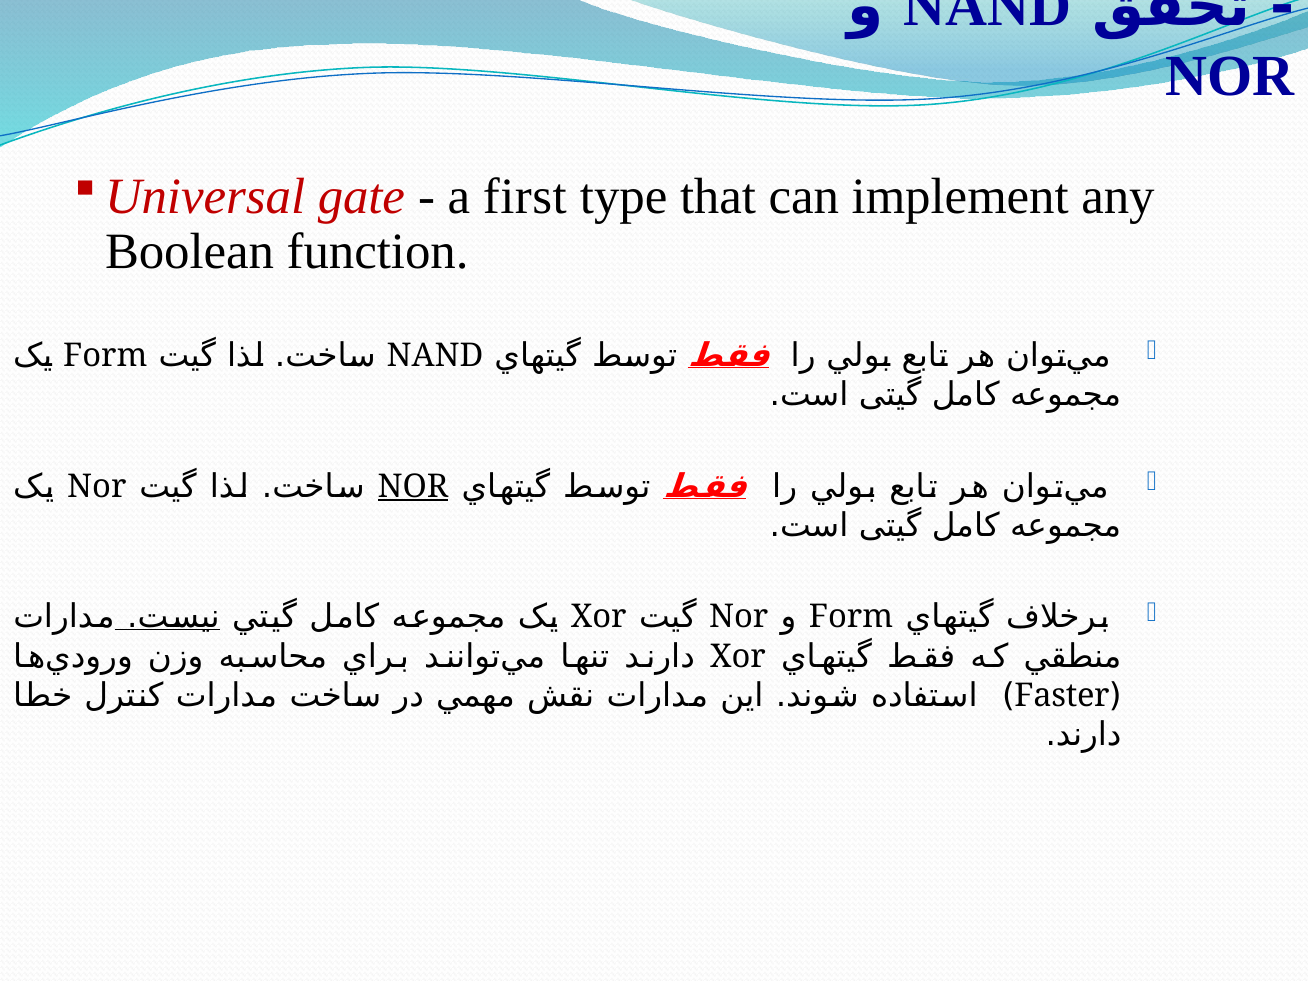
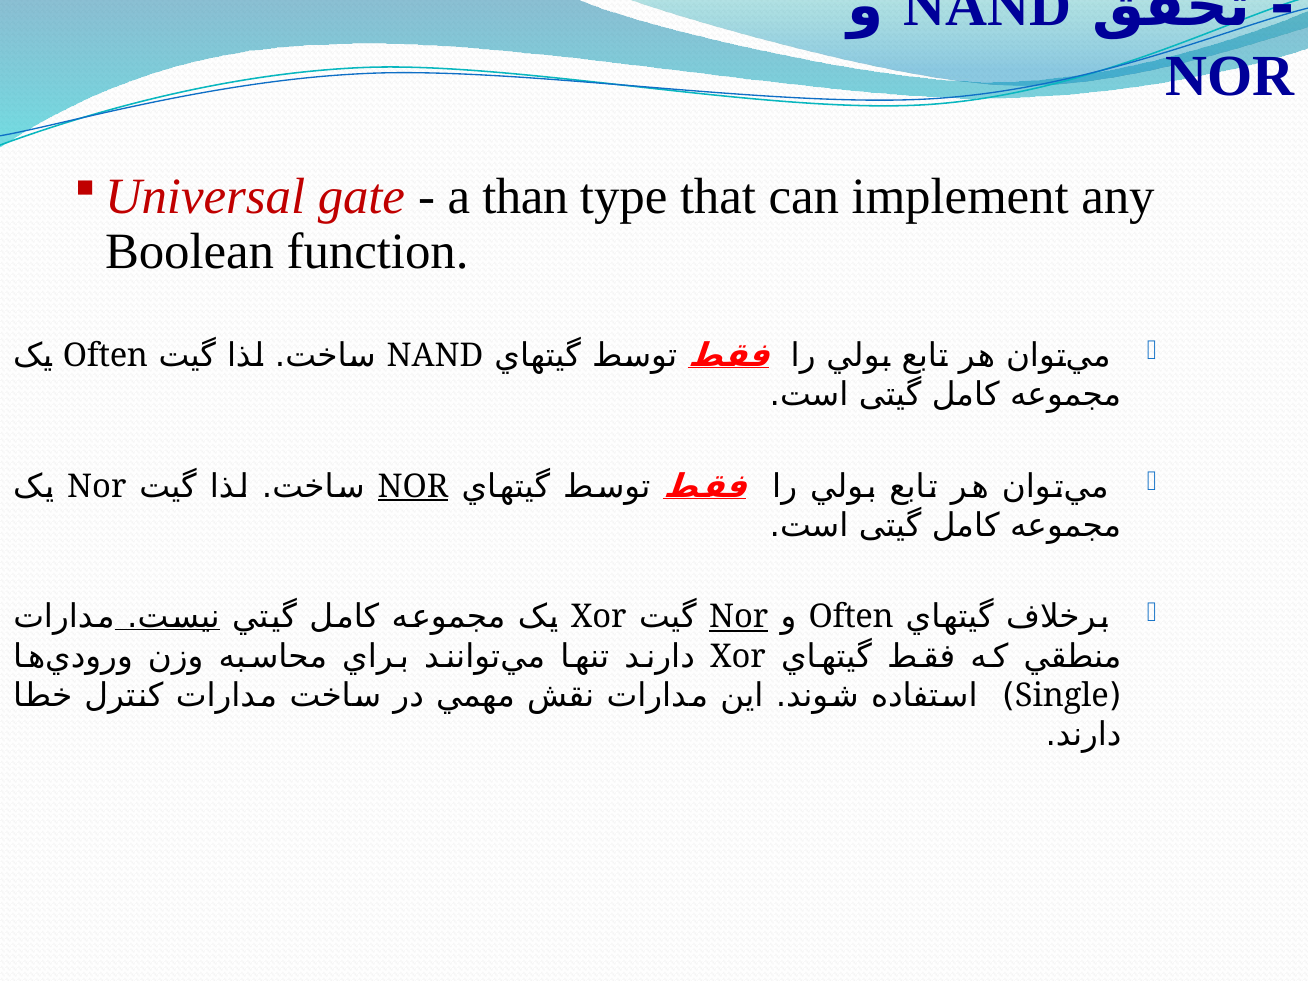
first: first -> than (525, 197)
Form: Form -> Often (105, 355)
Nor underline: none -> present (739, 617)
Form: Form -> Often (851, 617)
Faster: Faster -> Single (1062, 696)
